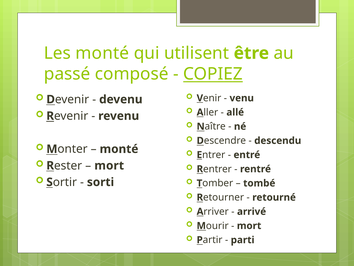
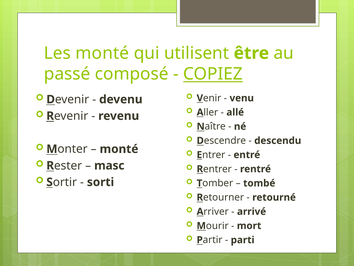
mort: mort -> masc (109, 165)
